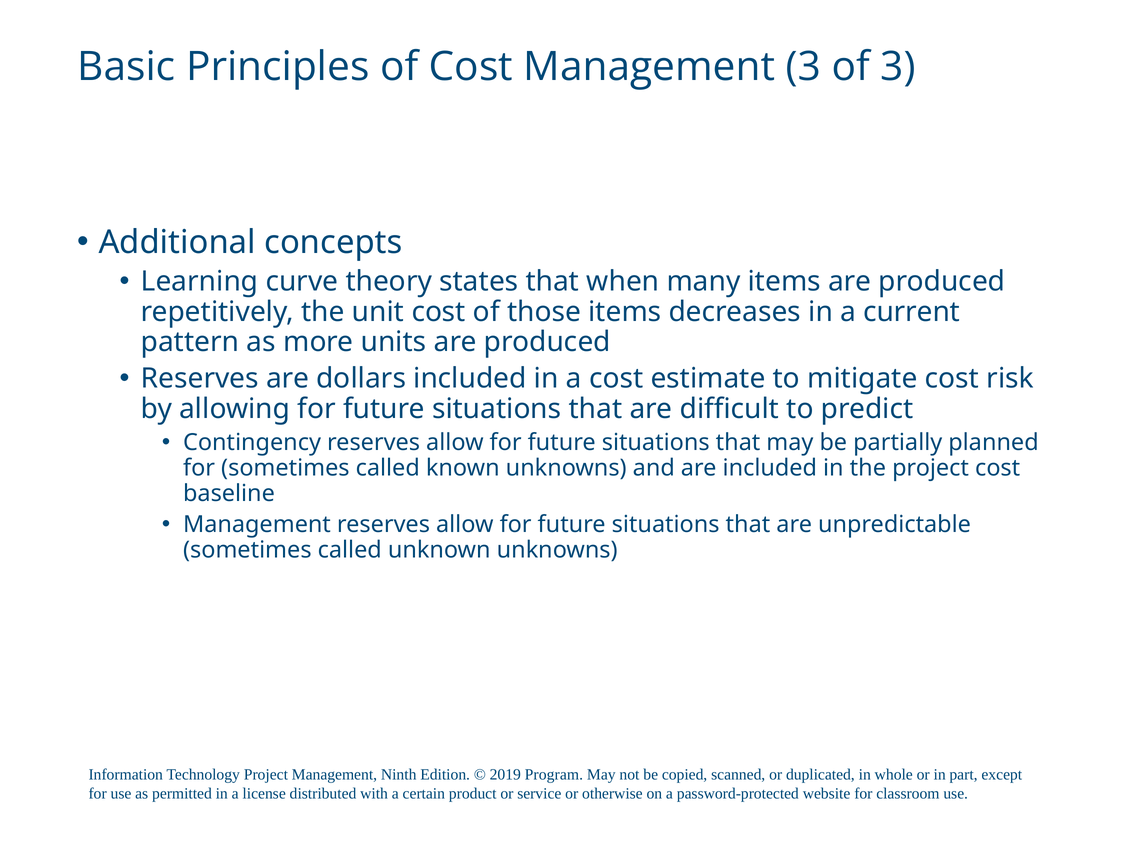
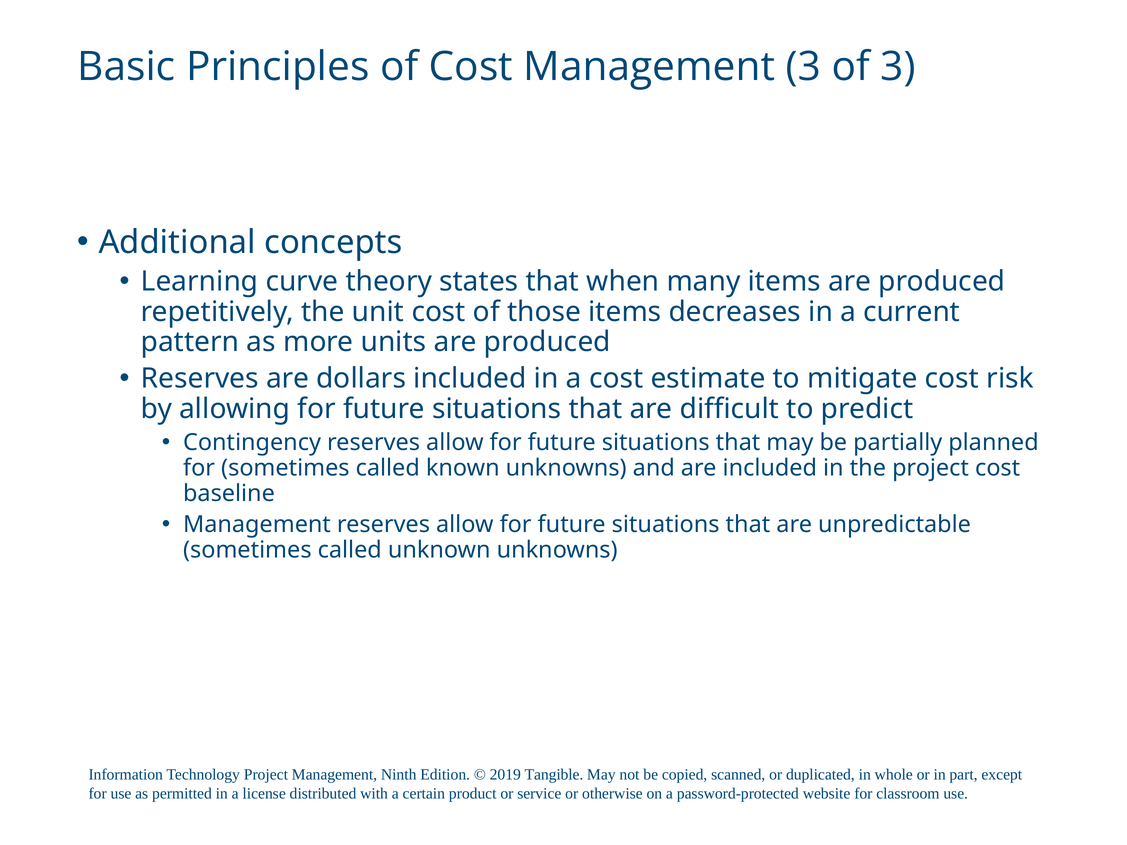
Program: Program -> Tangible (554, 775)
